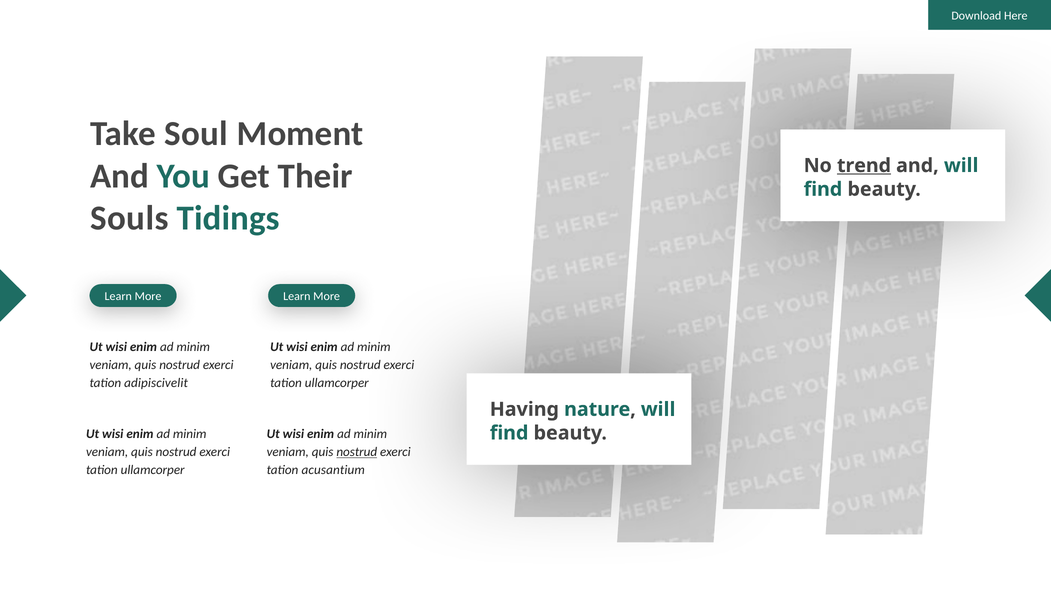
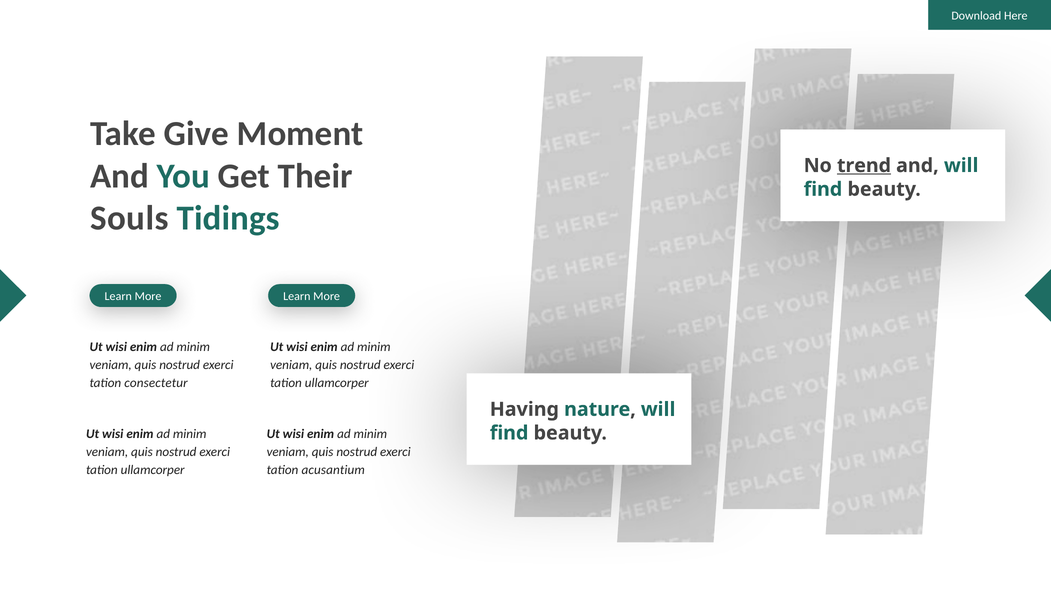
Soul: Soul -> Give (196, 134)
adipiscivelit: adipiscivelit -> consectetur (156, 383)
nostrud underline: present -> none (357, 452)
